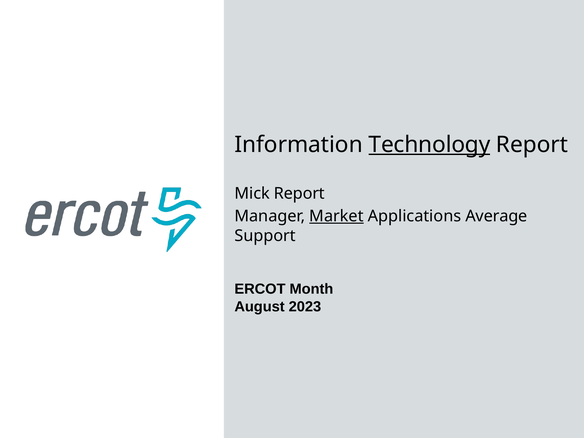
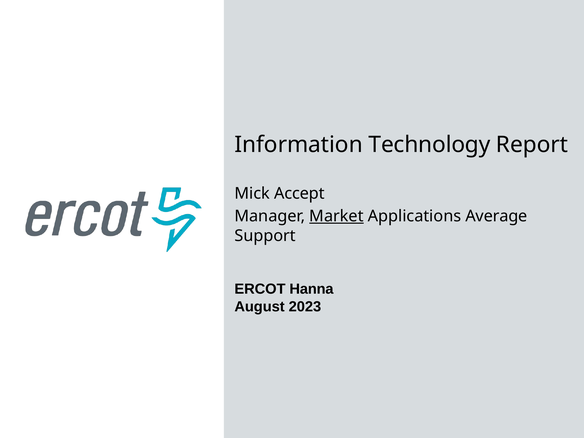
Technology underline: present -> none (429, 145)
Mick Report: Report -> Accept (299, 194)
Month: Month -> Hanna (311, 289)
